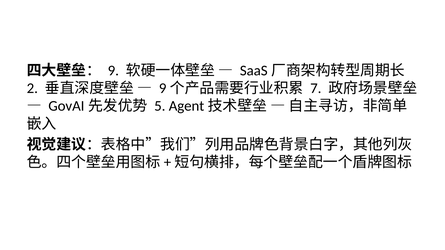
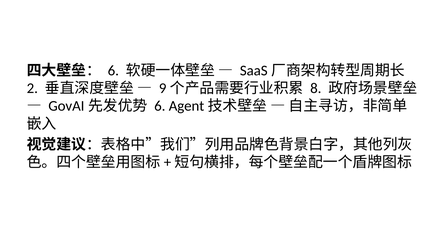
9: 9 -> 6 (113, 71)
7: 7 -> 8 (316, 88)
5: 5 -> 6 (160, 106)
